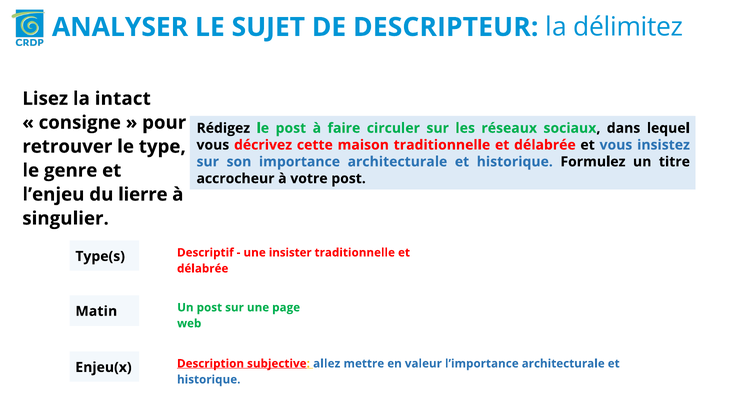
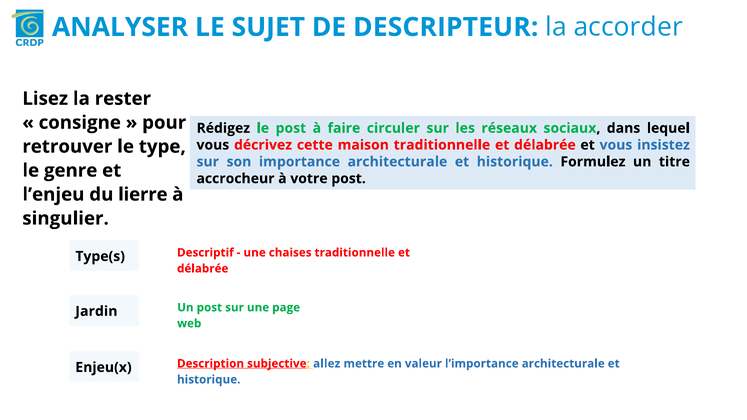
délimitez: délimitez -> accorder (628, 27)
intact: intact -> rester (123, 99)
insister: insister -> chaises (290, 253)
Matin: Matin -> Jardin (96, 311)
